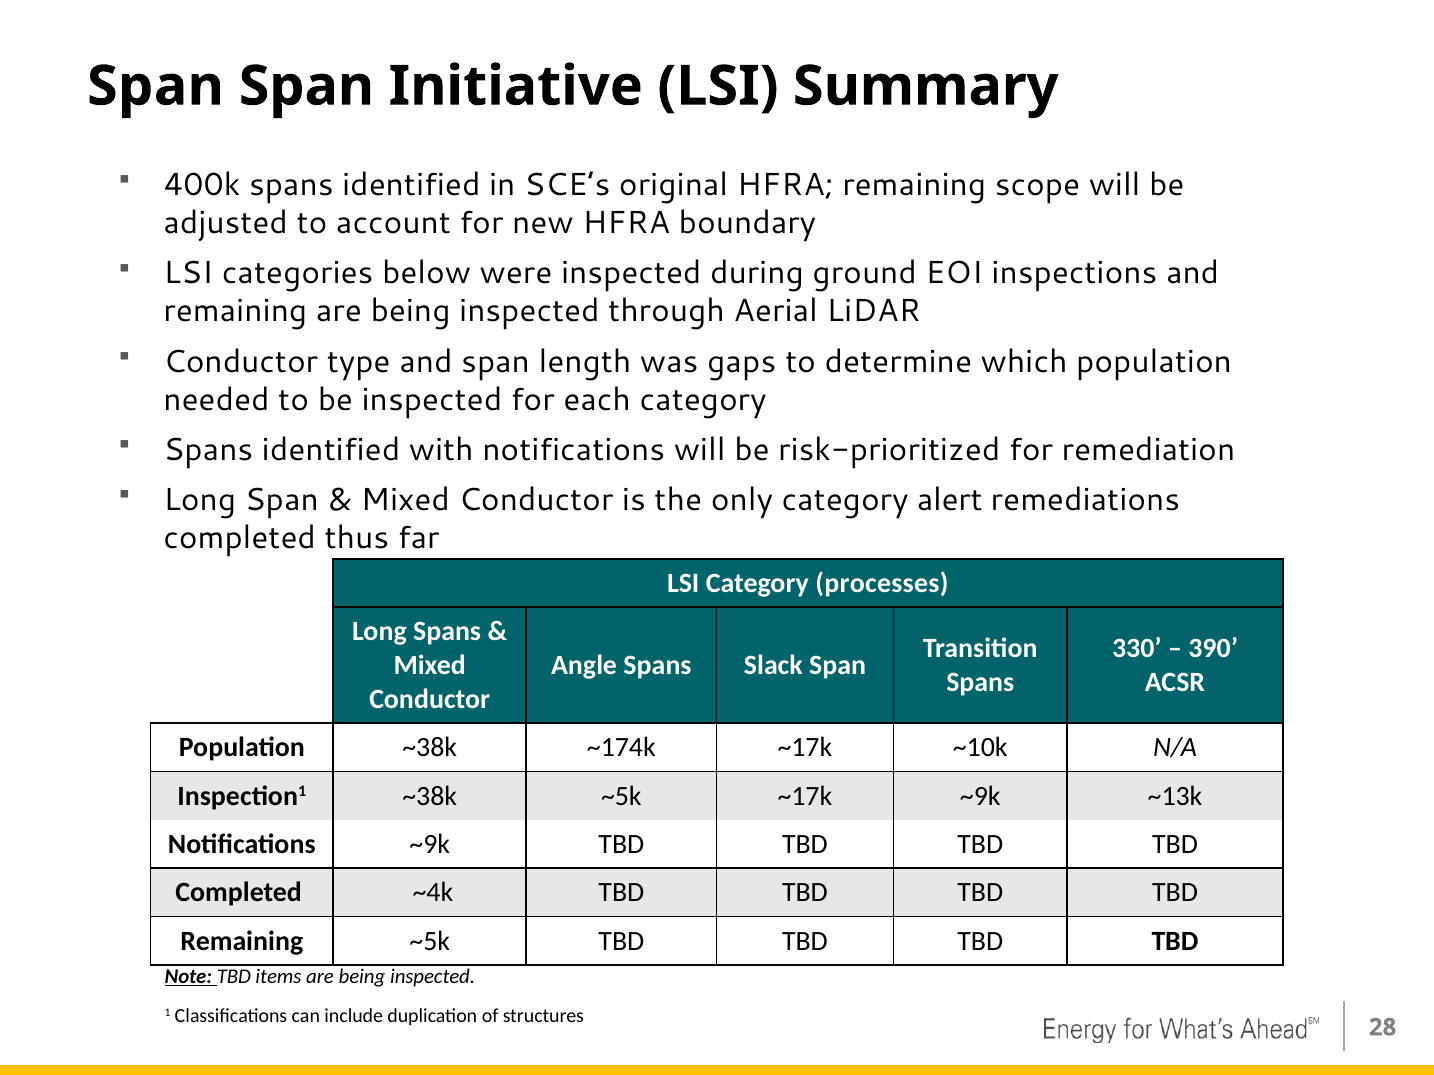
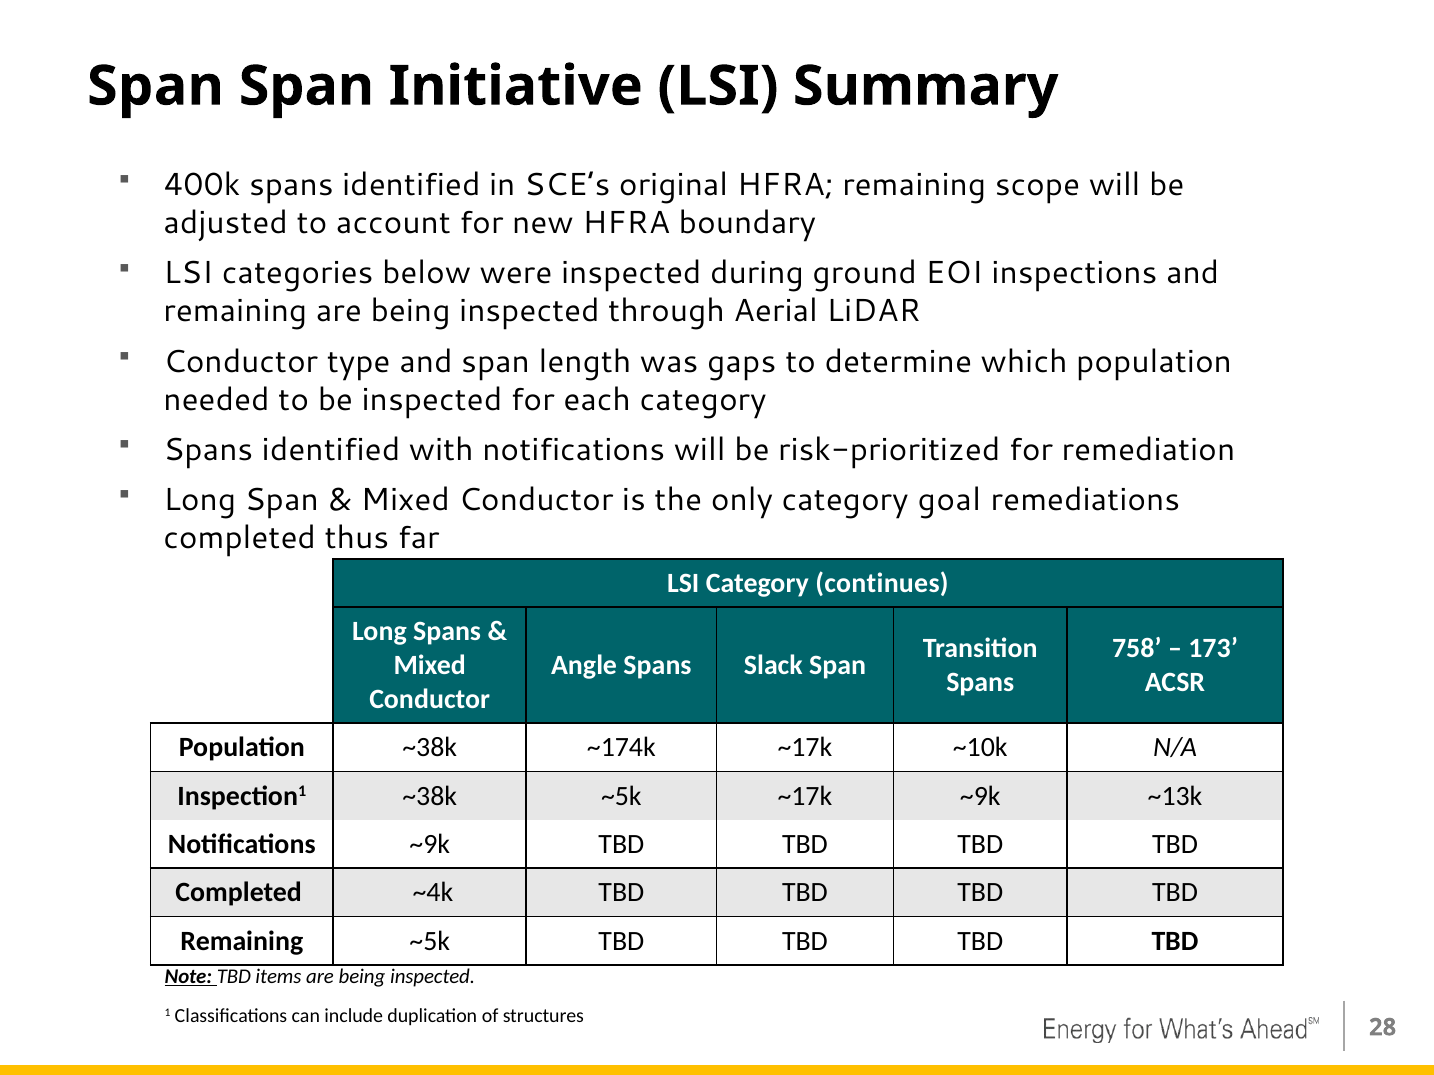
alert: alert -> goal (949, 500)
processes: processes -> continues (882, 583)
330: 330 -> 758 (1137, 649)
390: 390 -> 173 (1213, 649)
